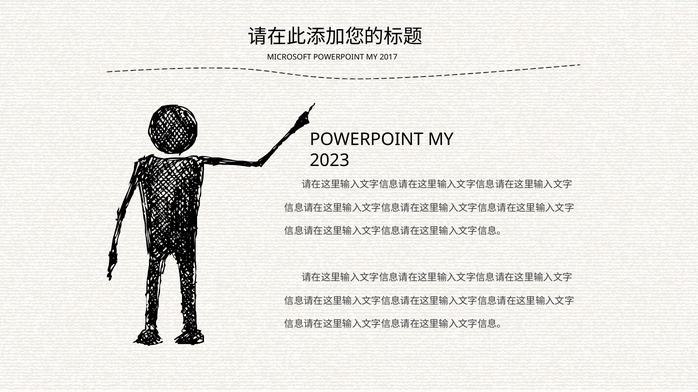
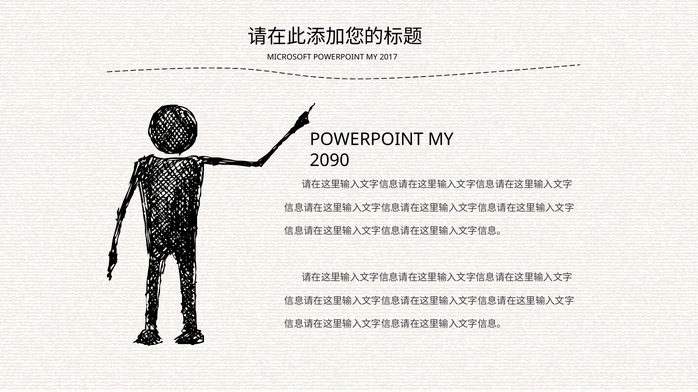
2023: 2023 -> 2090 (330, 161)
